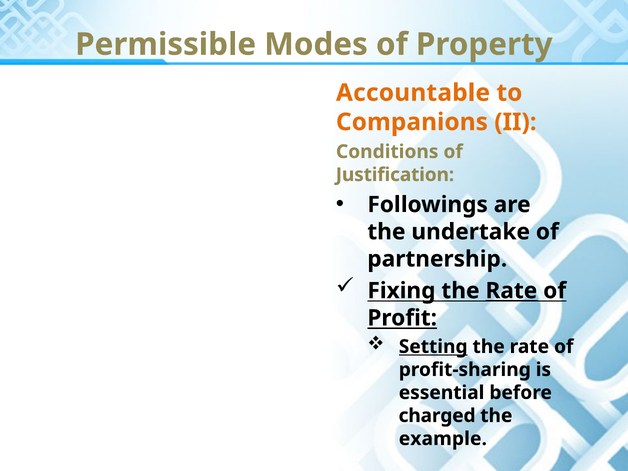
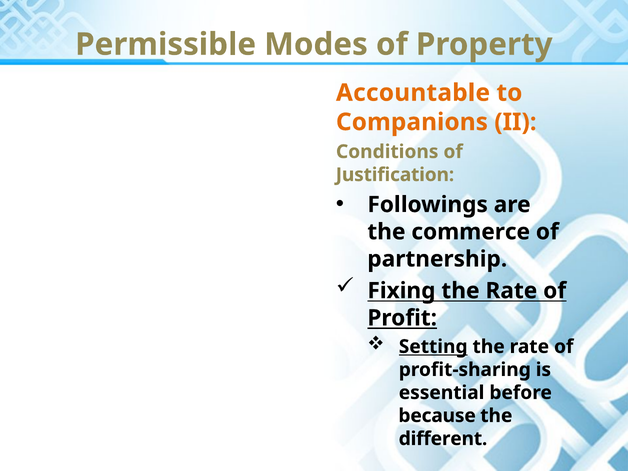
undertake: undertake -> commerce (471, 232)
Rate underline: present -> none (511, 291)
charged: charged -> because (437, 416)
example: example -> different (443, 439)
